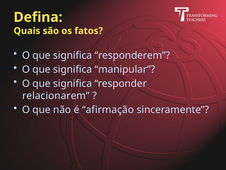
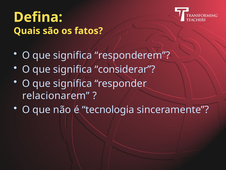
manipular: manipular -> considerar (125, 69)
afirmação: afirmação -> tecnologia (108, 109)
